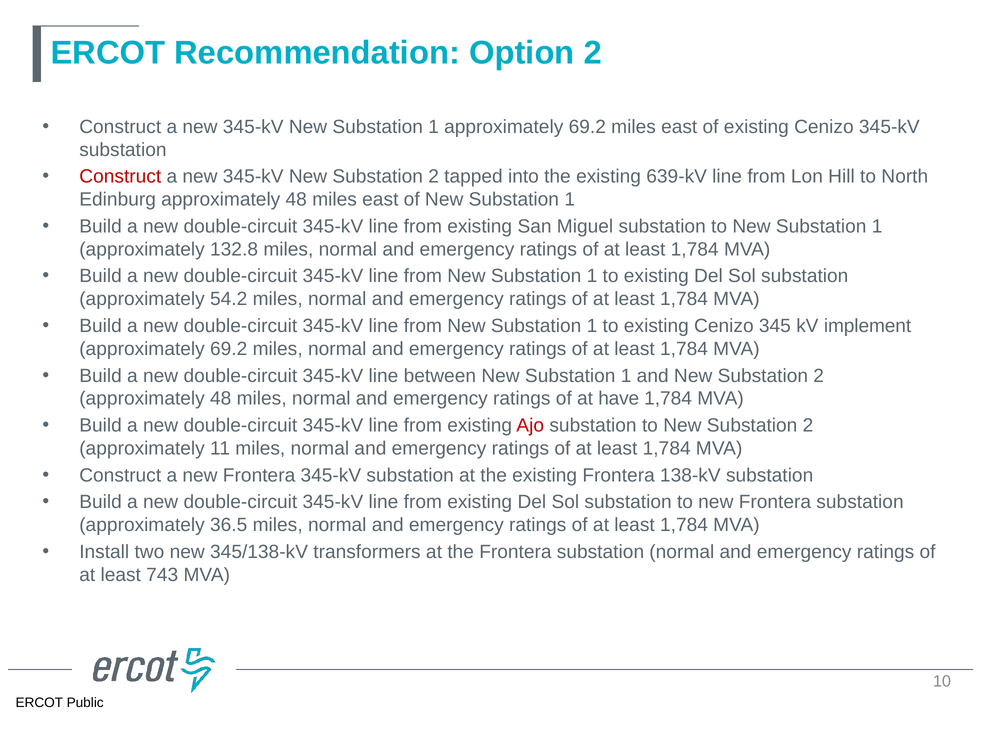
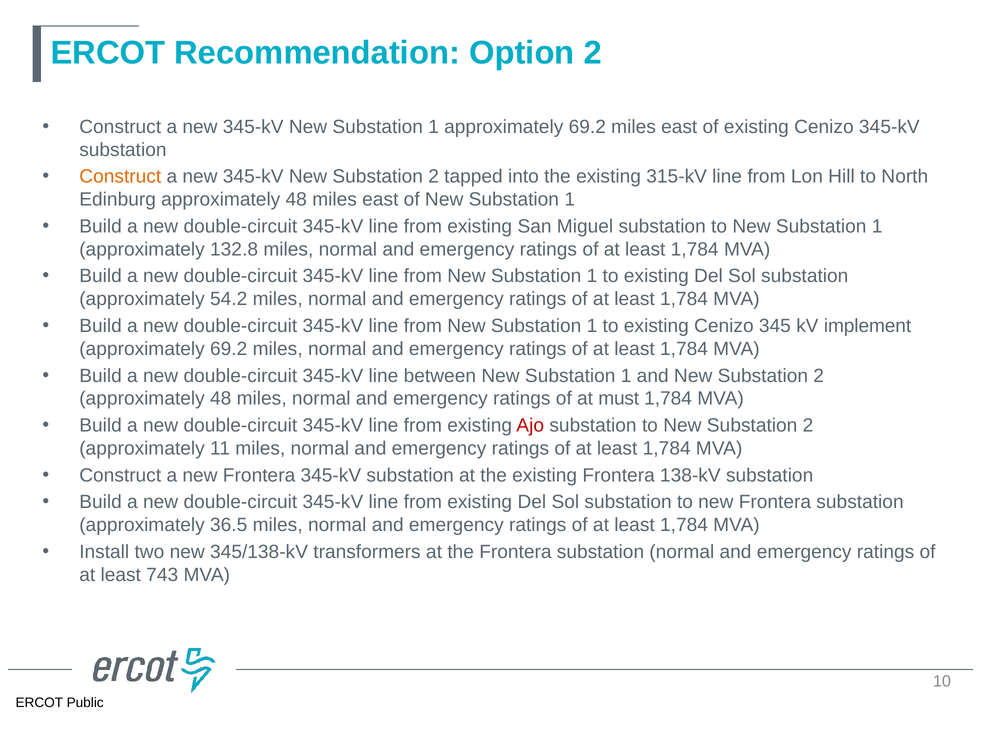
Construct colour: red -> orange (120, 176)
639-kV: 639-kV -> 315-kV (677, 176)
have: have -> must (619, 398)
